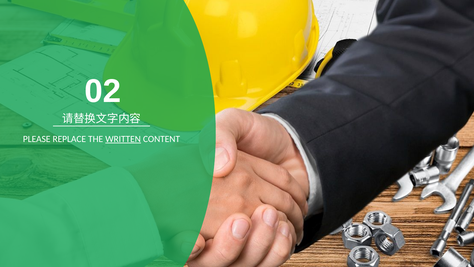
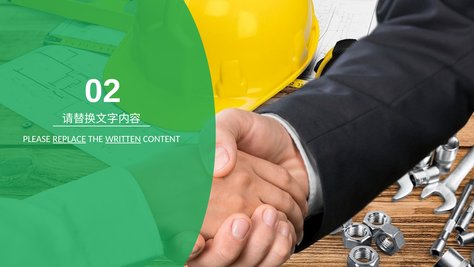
REPLACE underline: none -> present (69, 139)
